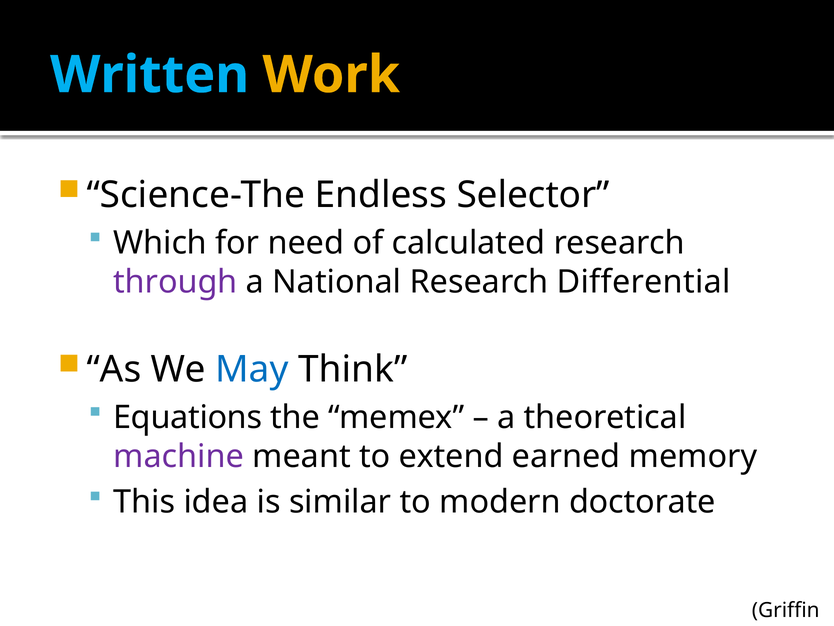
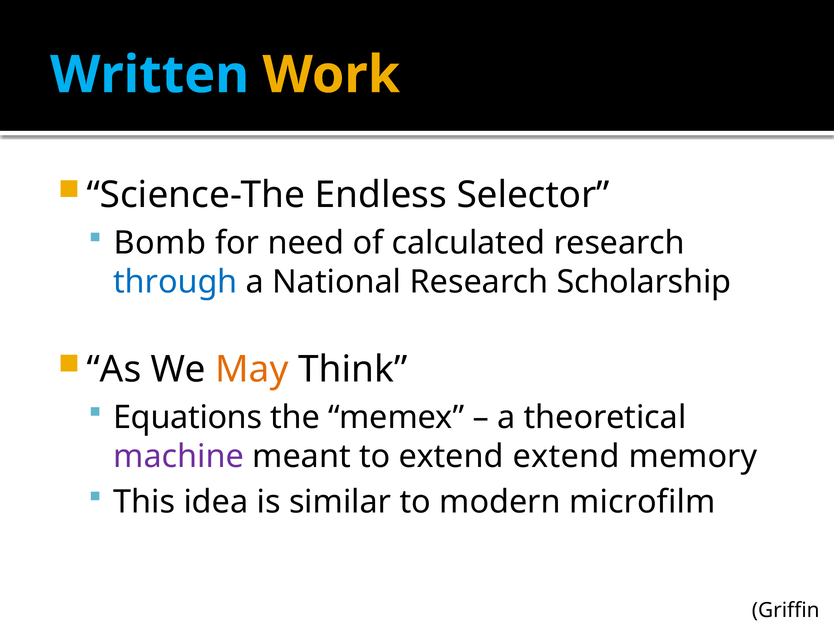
Which: Which -> Bomb (160, 243)
through colour: purple -> blue (175, 282)
Differential: Differential -> Scholarship (644, 282)
May colour: blue -> orange (252, 369)
extend earned: earned -> extend (566, 456)
doctorate: doctorate -> microfilm (642, 502)
